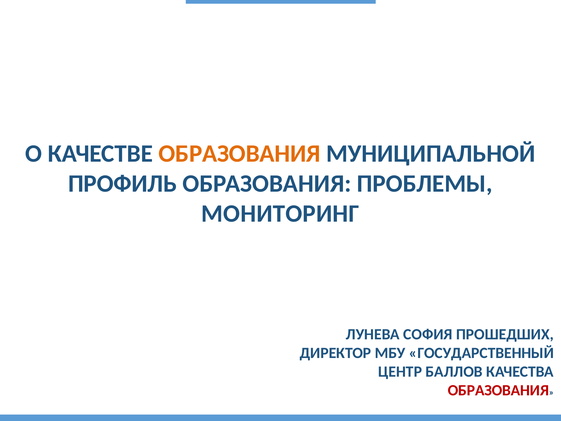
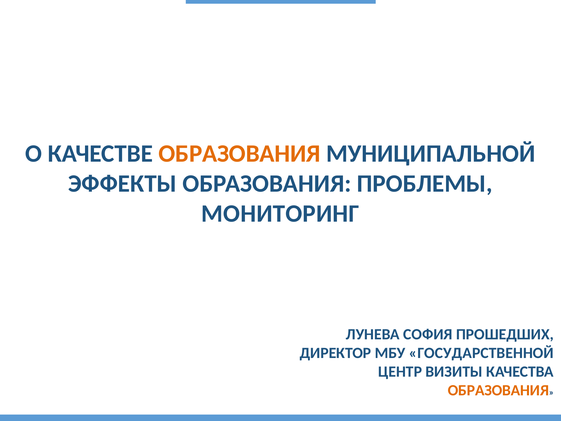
ПРОФИЛЬ: ПРОФИЛЬ -> ЭФФЕКТЫ (122, 183)
ГОСУДАРСТВЕННЫЙ: ГОСУДАРСТВЕННЫЙ -> ГОСУДАРСТВЕННОЙ (481, 353)
БАЛЛОВ: БАЛЛОВ -> ВИЗИТЫ (454, 371)
ОБРАЗОВАНИЯ colour: red -> orange (498, 390)
